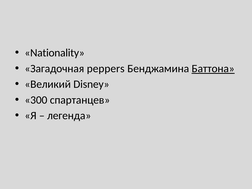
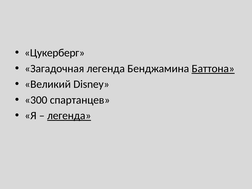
Nationality: Nationality -> Цукерберг (55, 53)
Загадочная peppers: peppers -> легенда (106, 69)
легенда underline: none -> present (69, 116)
